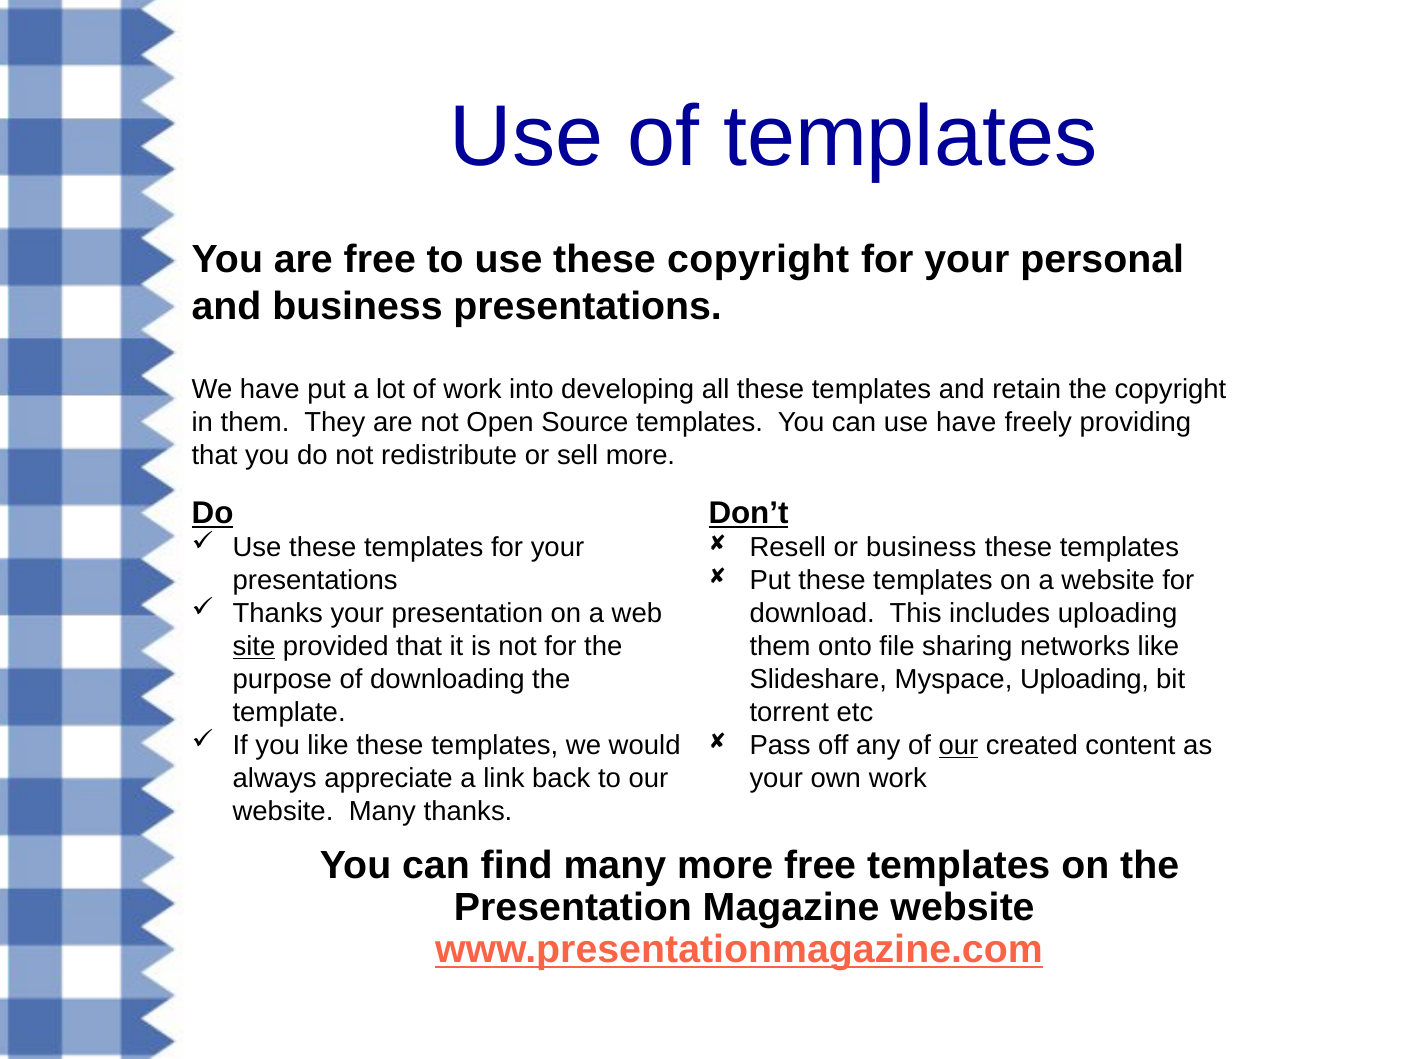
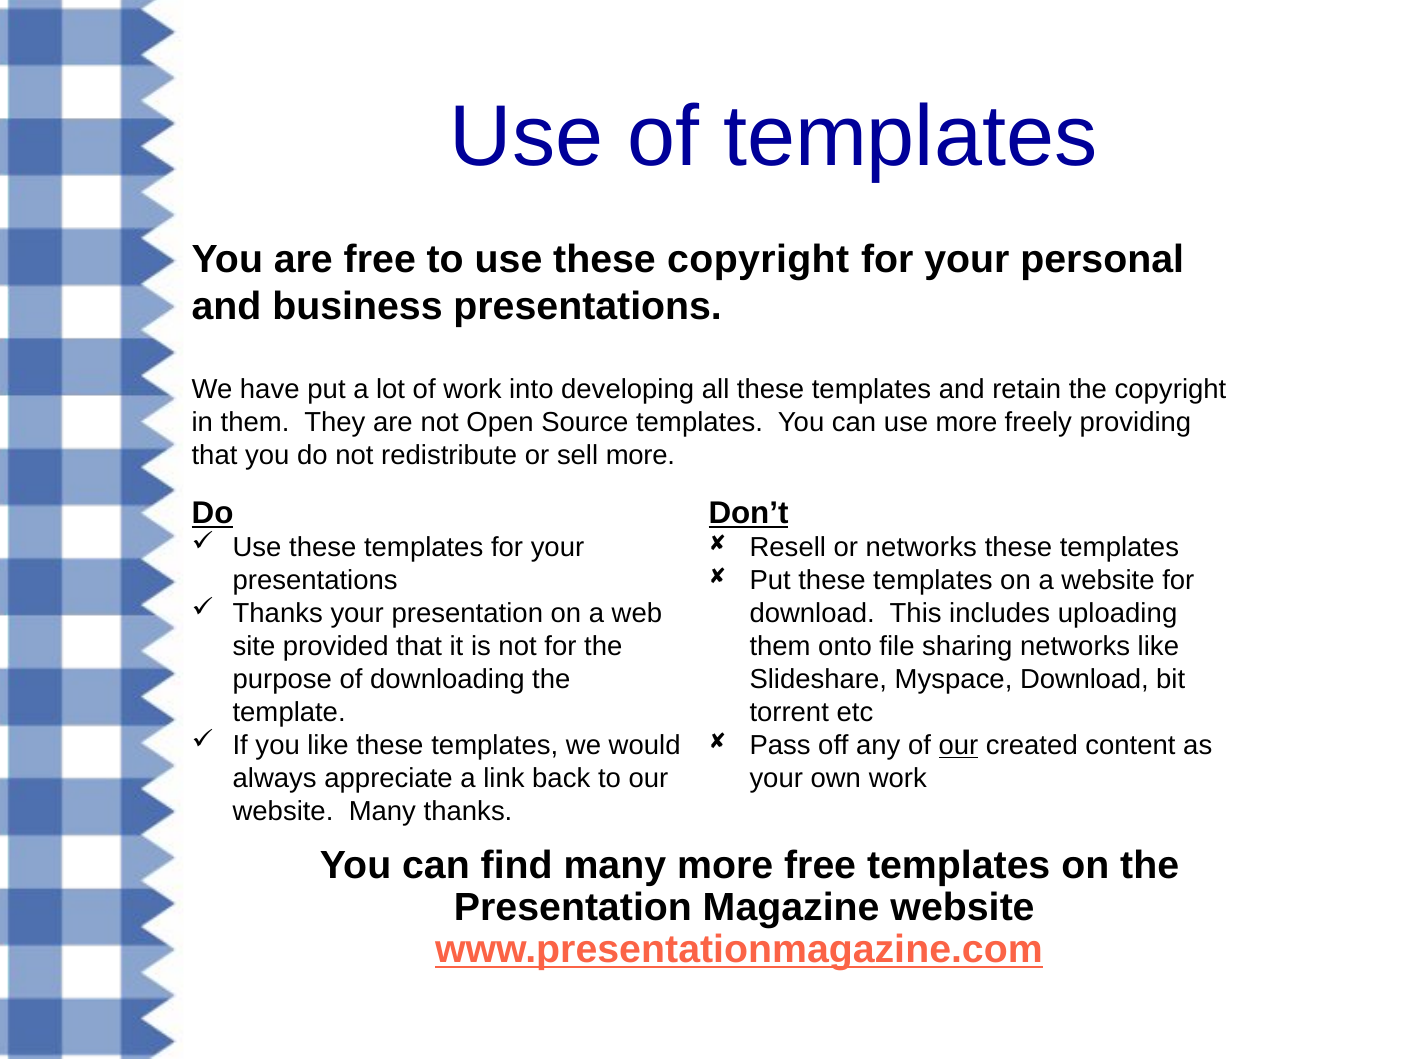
use have: have -> more (967, 423)
or business: business -> networks (921, 548)
site underline: present -> none (254, 647)
Myspace Uploading: Uploading -> Download (1084, 680)
